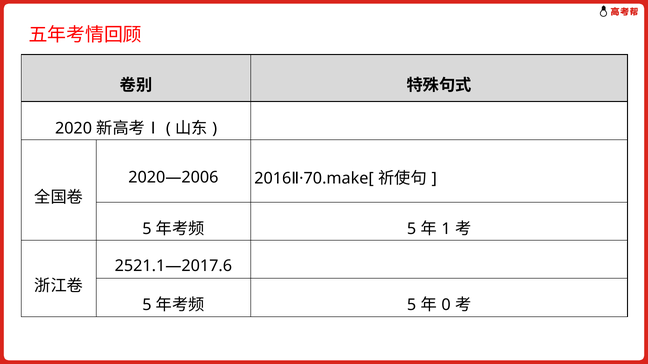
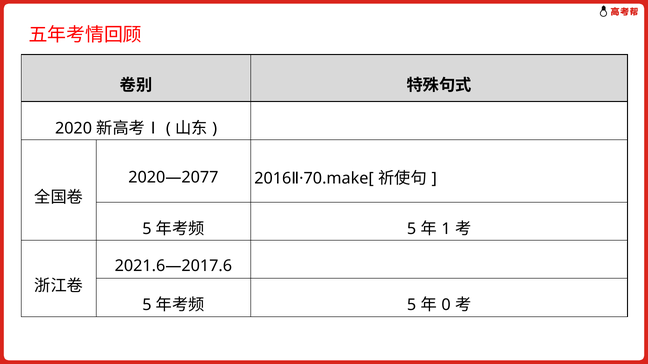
2020—2006: 2020—2006 -> 2020—2077 (173, 178)
2521.1—2017.6: 2521.1—2017.6 -> 2021.6—2017.6 (173, 266)
